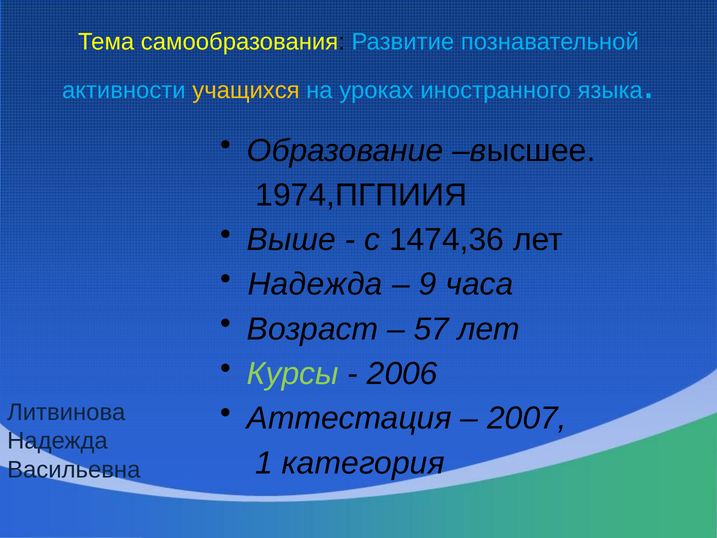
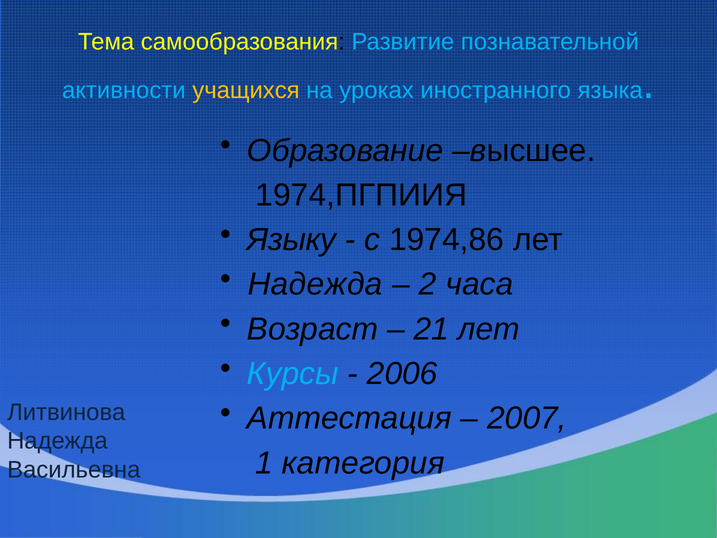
Выше: Выше -> Языку (292, 240)
1474,36: 1474,36 -> 1974,86 (447, 240)
9: 9 -> 2 (428, 284)
57: 57 -> 21 (431, 329)
Курсы colour: light green -> light blue (293, 374)
